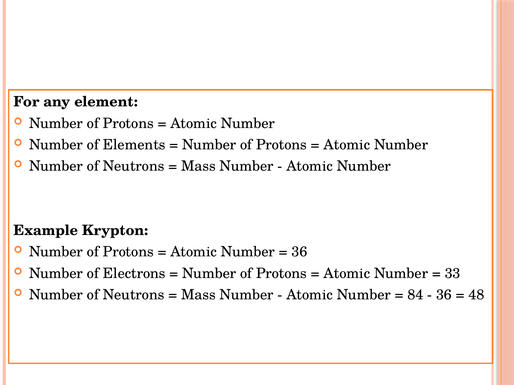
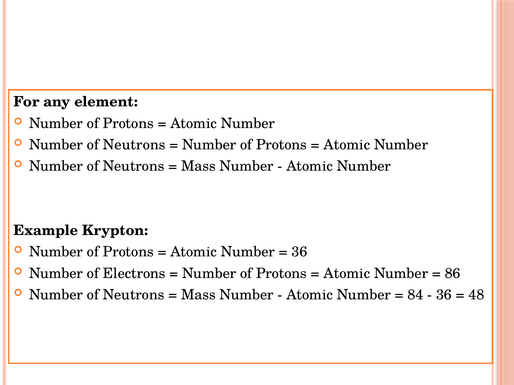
Elements: Elements -> Neutrons (134, 145)
33: 33 -> 86 (453, 274)
